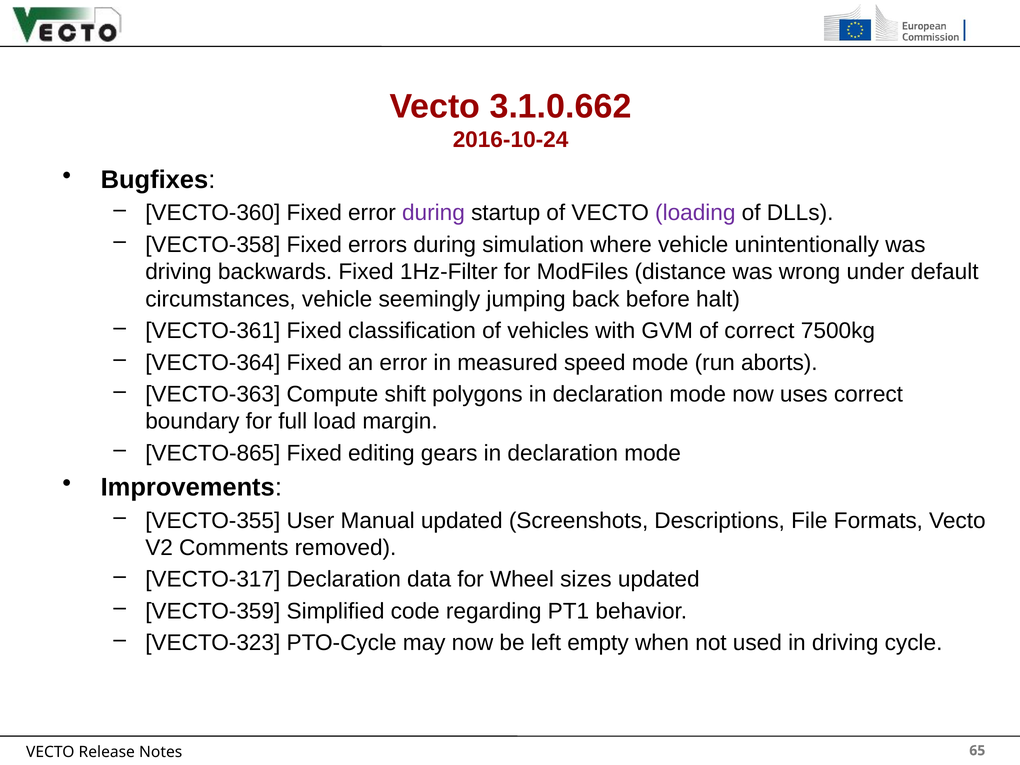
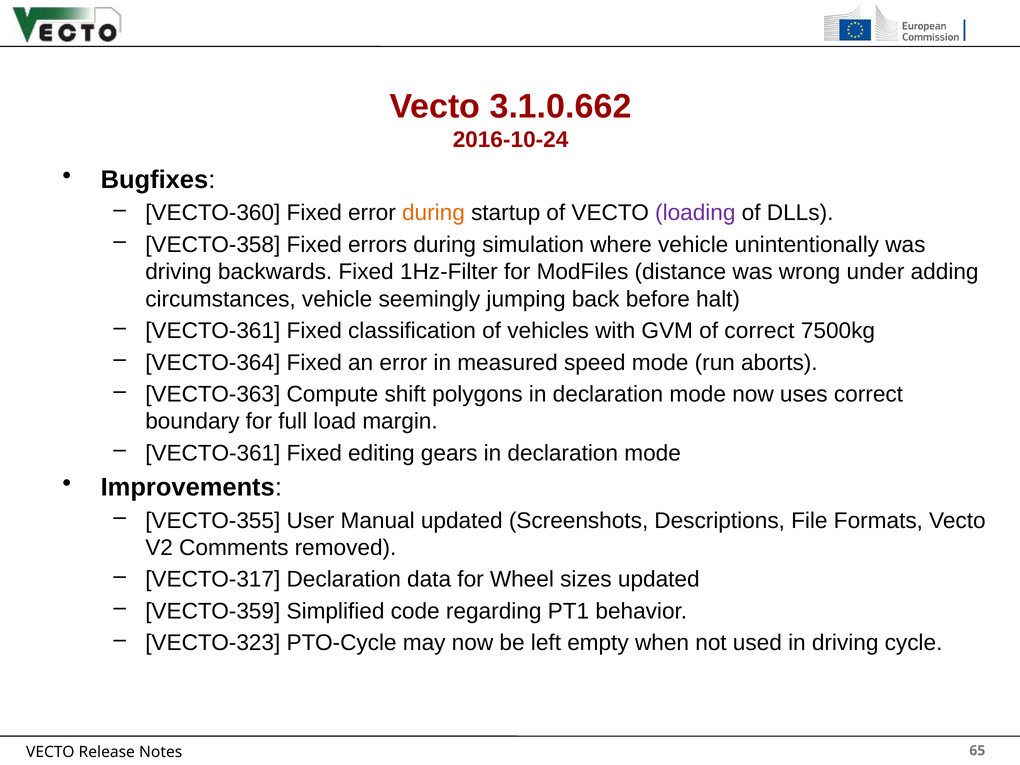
during colour: purple -> orange (433, 213)
default: default -> adding (945, 272)
VECTO-865: VECTO-865 -> VECTO-361 (213, 453)
